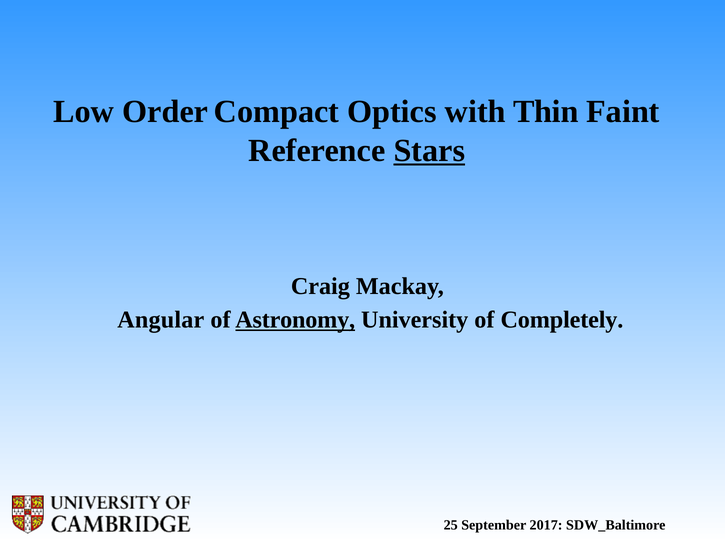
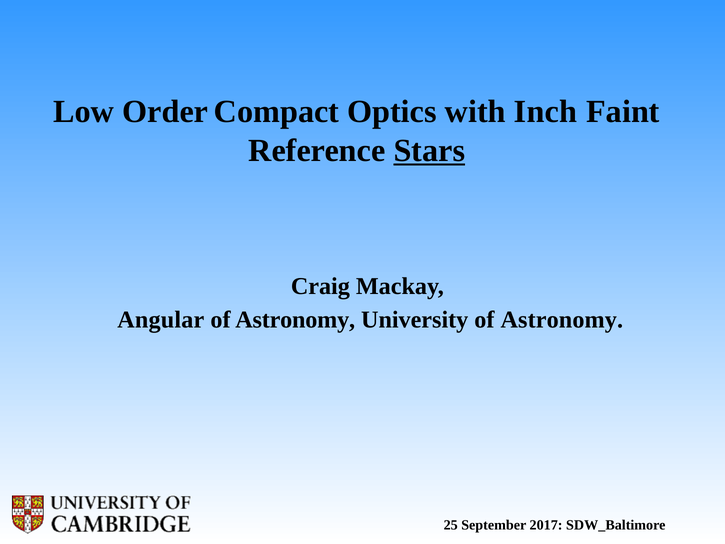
Thin: Thin -> Inch (546, 112)
Astronomy underline: present -> none (295, 320)
University of Completely: Completely -> Astronomy (562, 320)
